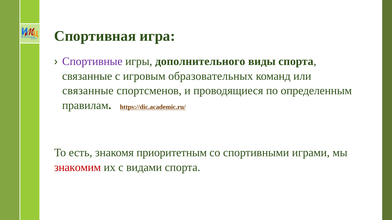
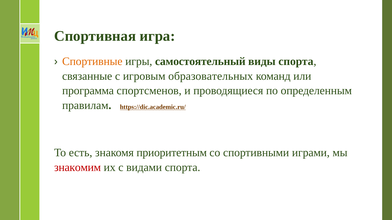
Спортивные colour: purple -> orange (92, 62)
дополнительного: дополнительного -> самостоятельный (200, 62)
связанные: связанные -> программа (88, 91)
